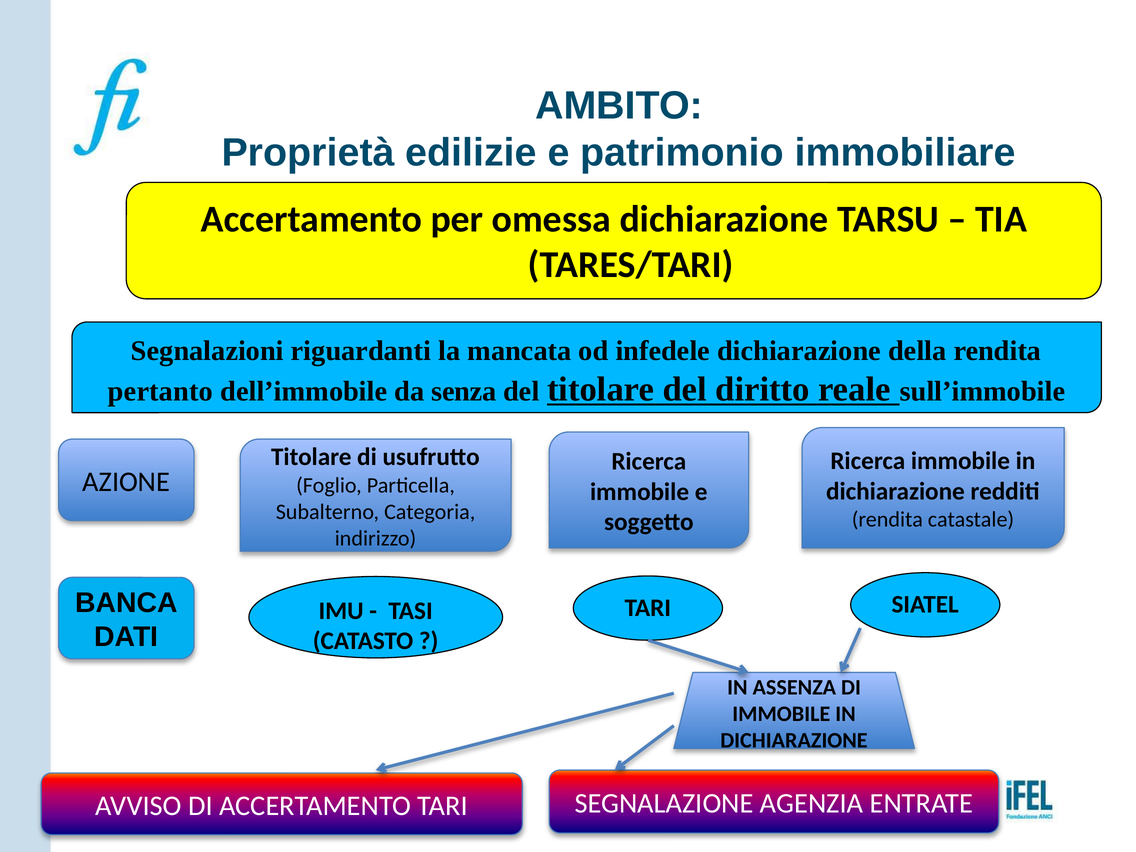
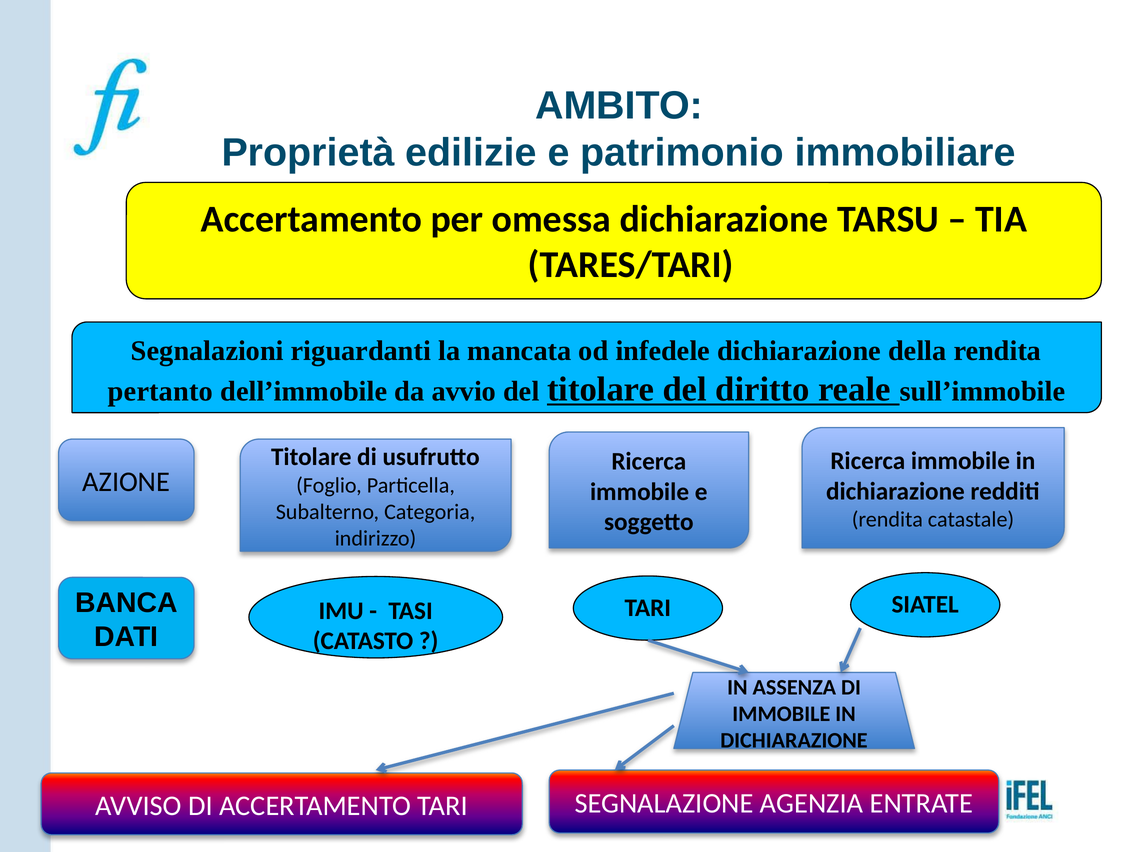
senza: senza -> avvio (464, 391)
